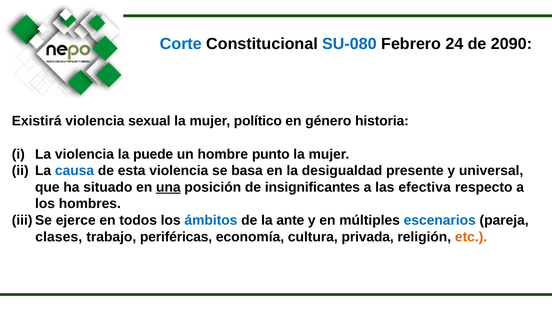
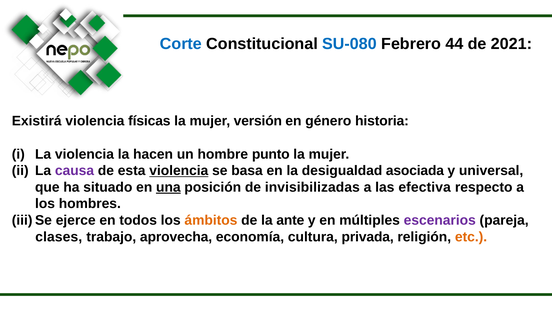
24: 24 -> 44 (454, 44)
2090: 2090 -> 2021 (512, 44)
sexual: sexual -> físicas (149, 121)
político: político -> versión (258, 121)
puede: puede -> hacen (153, 154)
causa colour: blue -> purple (74, 171)
violencia underline: none -> present (179, 171)
presente: presente -> asociada (415, 171)
insignificantes: insignificantes -> invisibilizadas (312, 187)
ámbitos colour: blue -> orange (211, 221)
escenarios colour: blue -> purple (440, 221)
periféricas: periféricas -> aprovecha (176, 237)
